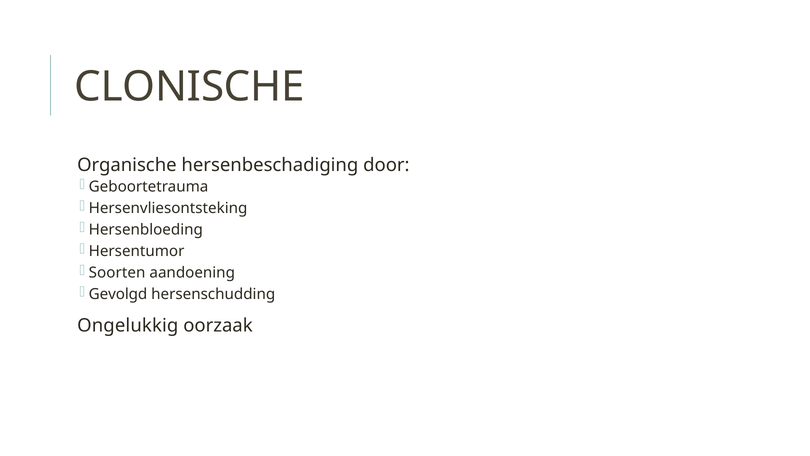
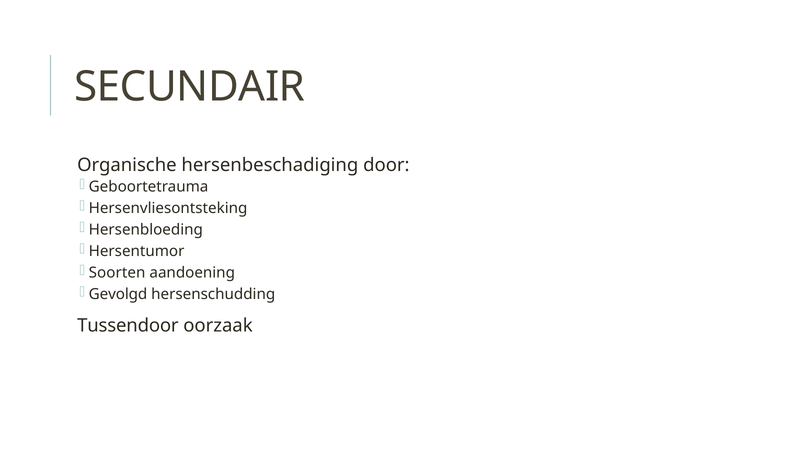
CLONISCHE: CLONISCHE -> SECUNDAIR (190, 87)
Ongelukkig: Ongelukkig -> Tussendoor (128, 326)
